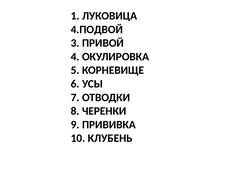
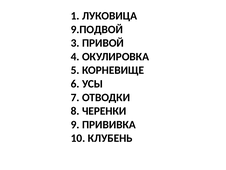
4.ПОДВОЙ: 4.ПОДВОЙ -> 9.ПОДВОЙ (97, 29)
